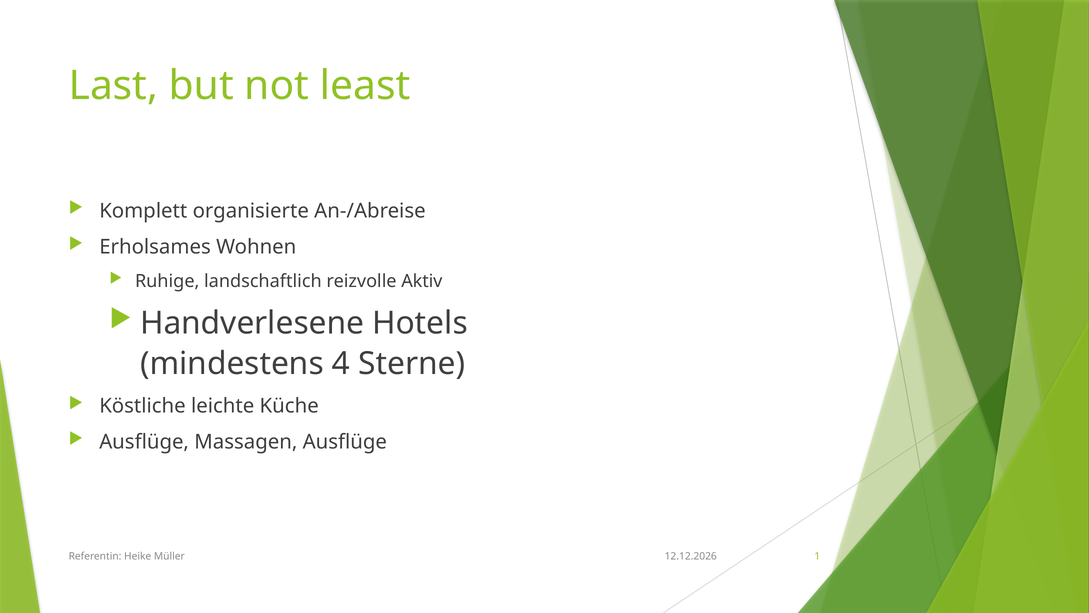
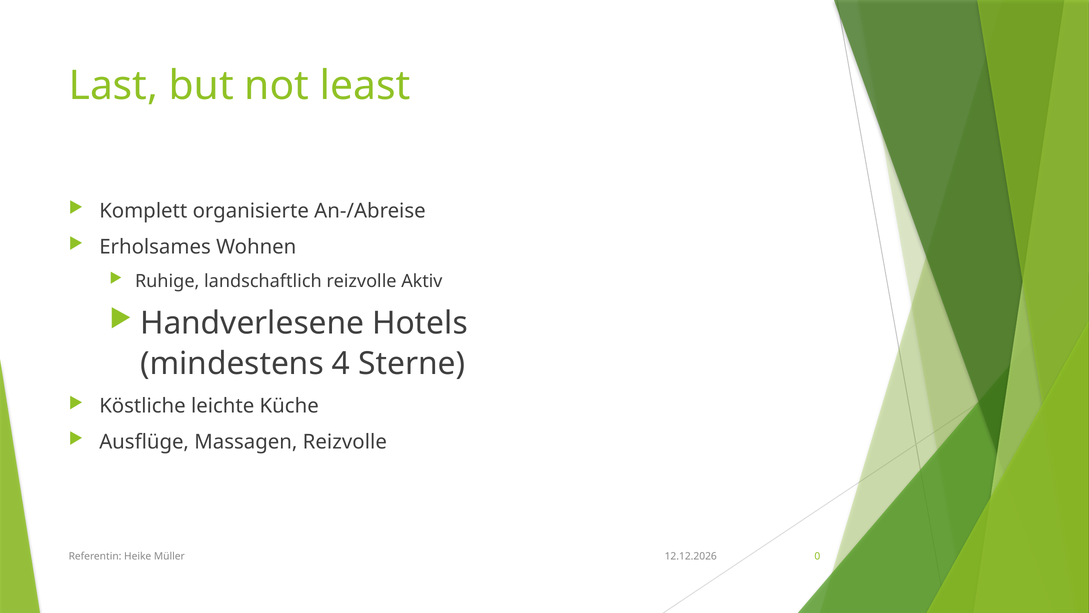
Massagen Ausflüge: Ausflüge -> Reizvolle (345, 442)
1: 1 -> 0 (817, 556)
